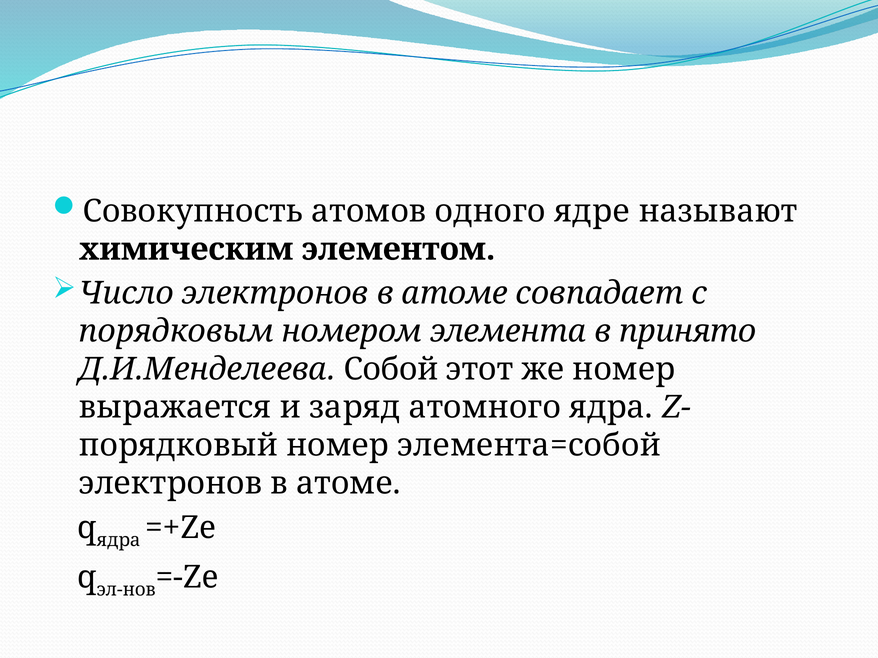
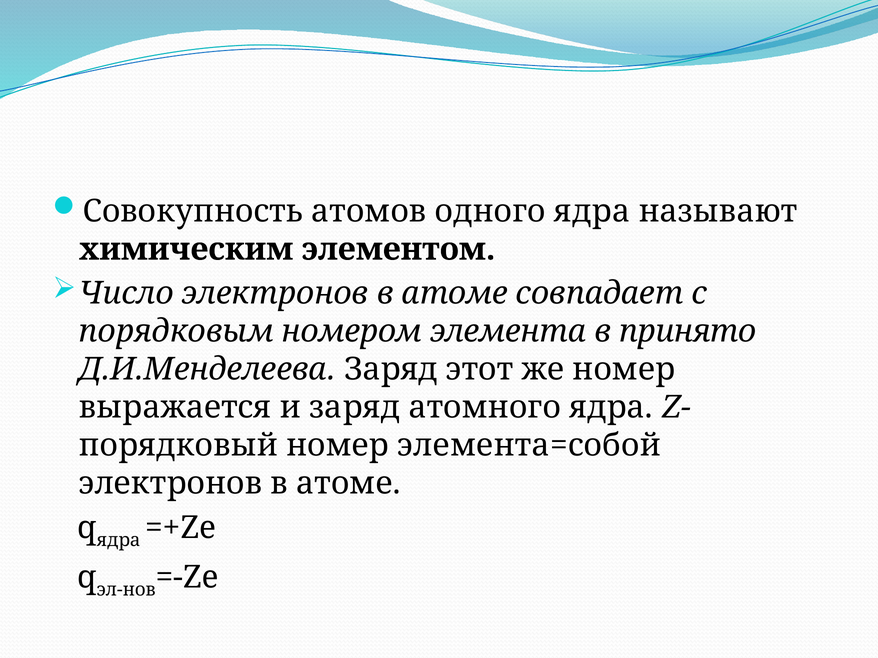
одного ядре: ядре -> ядра (592, 211)
Д.И.Менделеева Собой: Собой -> Заряд (391, 370)
